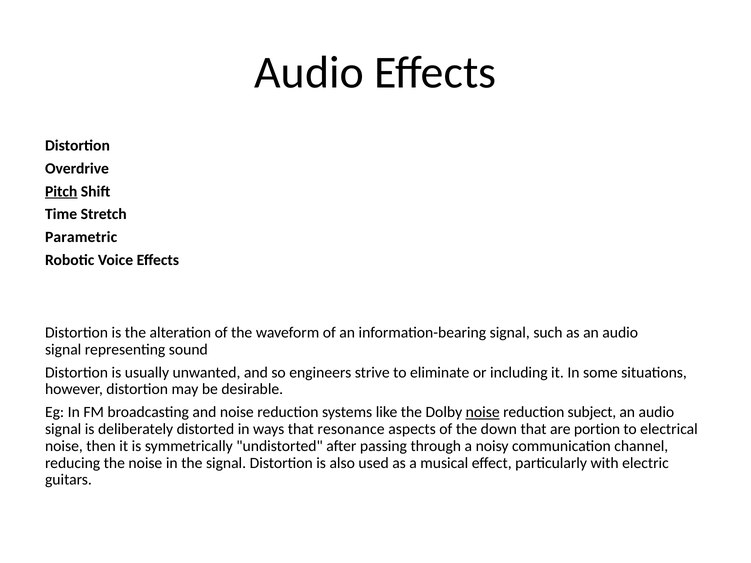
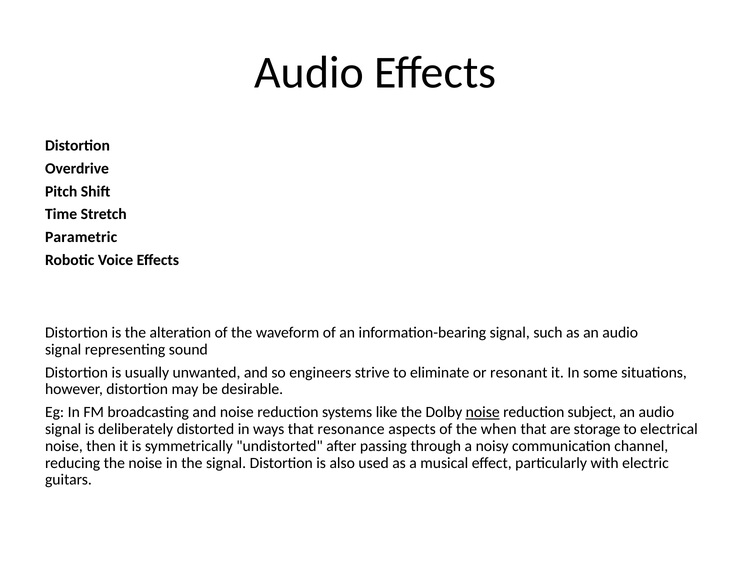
Pitch underline: present -> none (61, 191)
including: including -> resonant (519, 373)
down: down -> when (499, 429)
portion: portion -> storage (597, 429)
